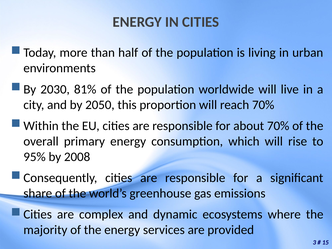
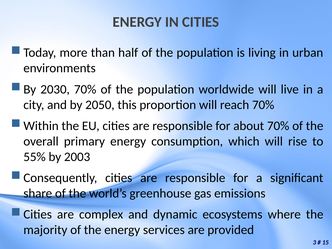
2030 81%: 81% -> 70% (85, 89)
95%: 95% -> 55% (35, 157)
2008: 2008 -> 2003 (77, 157)
